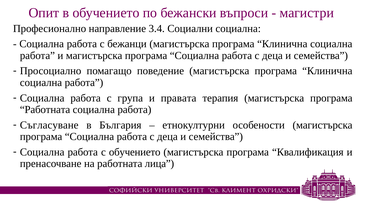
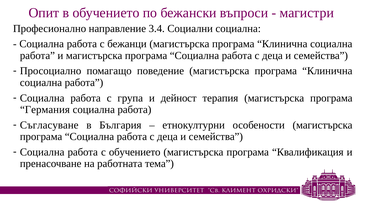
правата: правата -> дейност (179, 98)
Работната: Работната -> Германия (45, 109)
лица: лица -> тема (159, 163)
